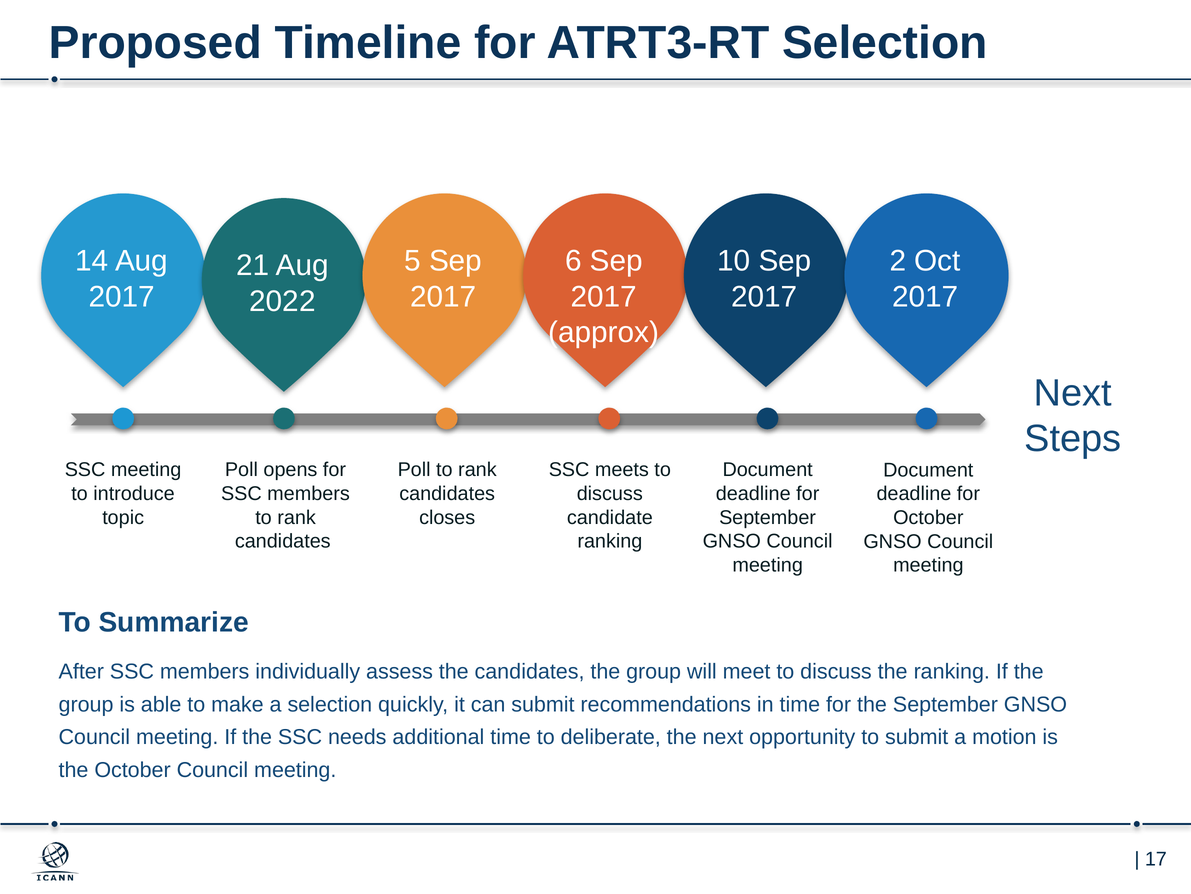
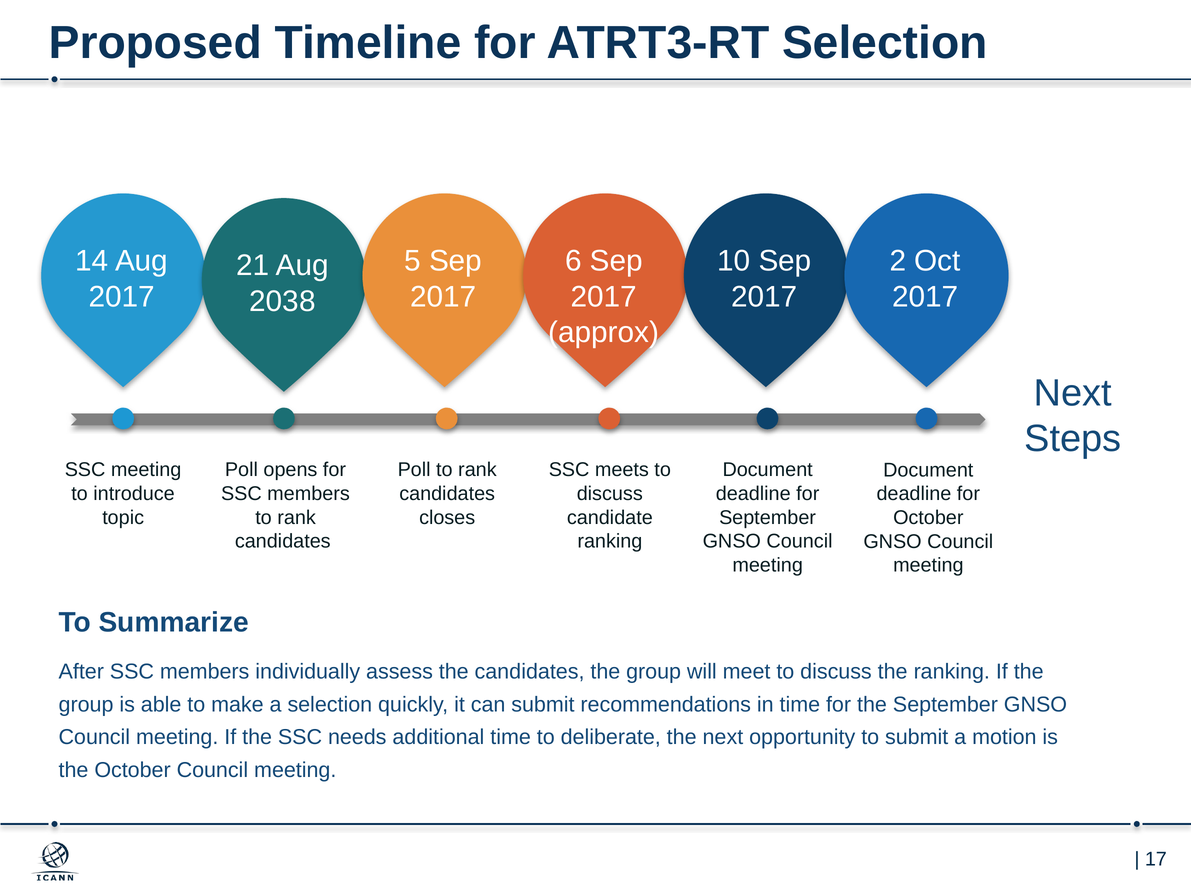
2022: 2022 -> 2038 (282, 301)
